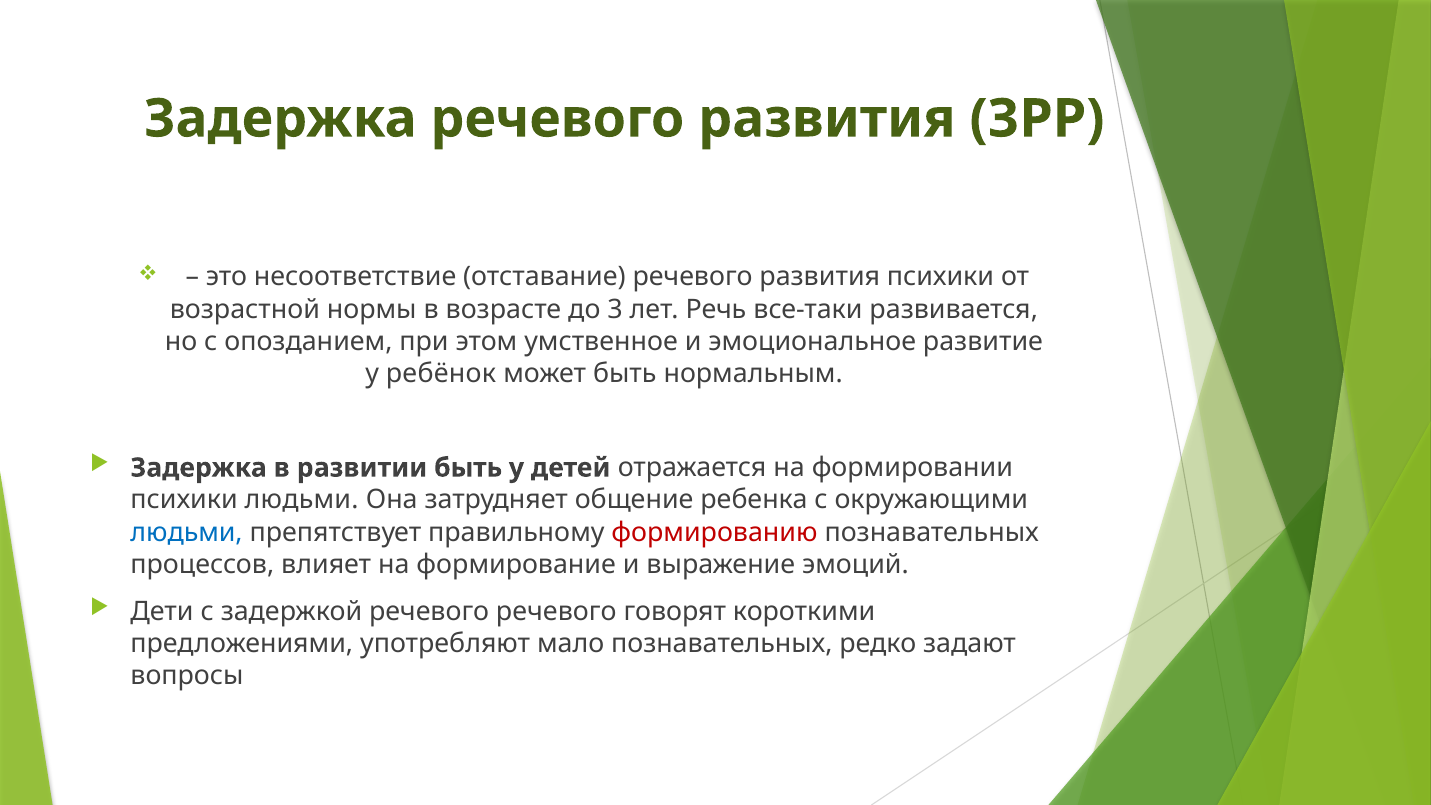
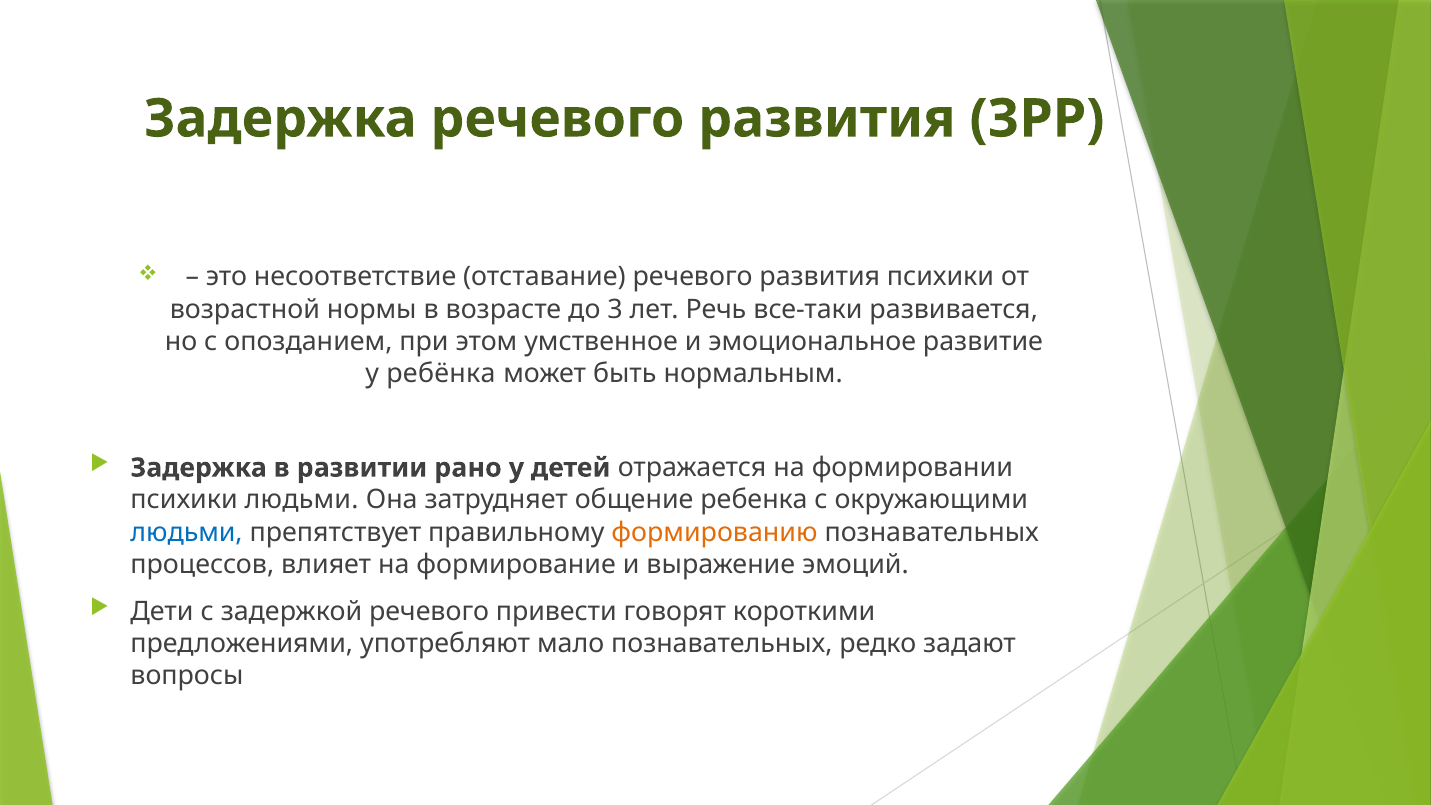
ребёнок: ребёнок -> ребёнка (441, 374)
развитии быть: быть -> рано (468, 468)
формированию colour: red -> orange (714, 532)
речевого речевого: речевого -> привести (556, 611)
